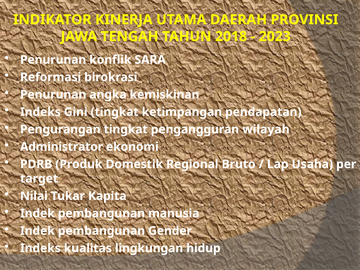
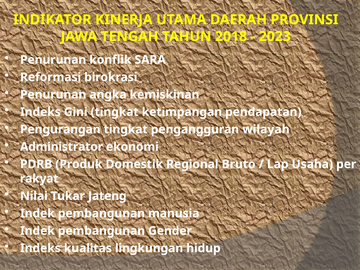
target: target -> rakyat (39, 179)
Kapita: Kapita -> Jateng (107, 196)
